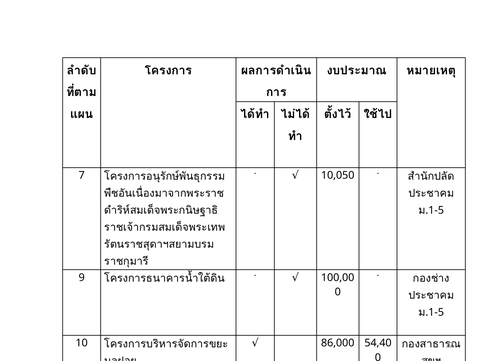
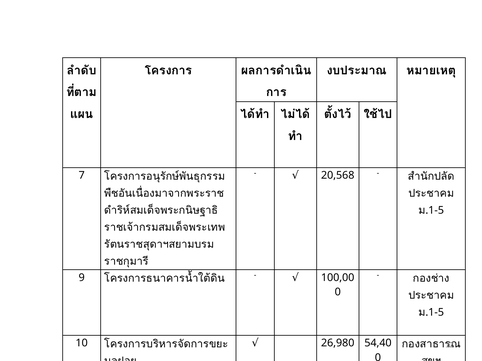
10,050: 10,050 -> 20,568 (338, 176)
86,000: 86,000 -> 26,980 (338, 344)
